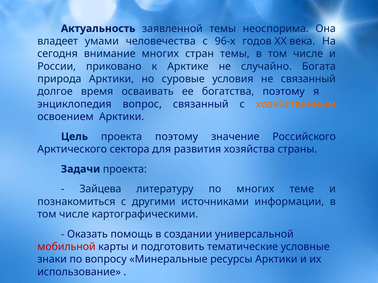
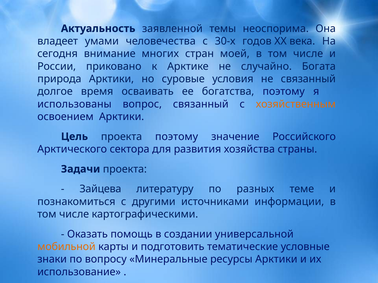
96-х: 96-х -> 30-х (225, 41)
стран темы: темы -> моей (235, 54)
энциклопедия: энциклопедия -> использованы (74, 104)
по многих: многих -> разных (255, 189)
мобильной colour: red -> orange (66, 247)
